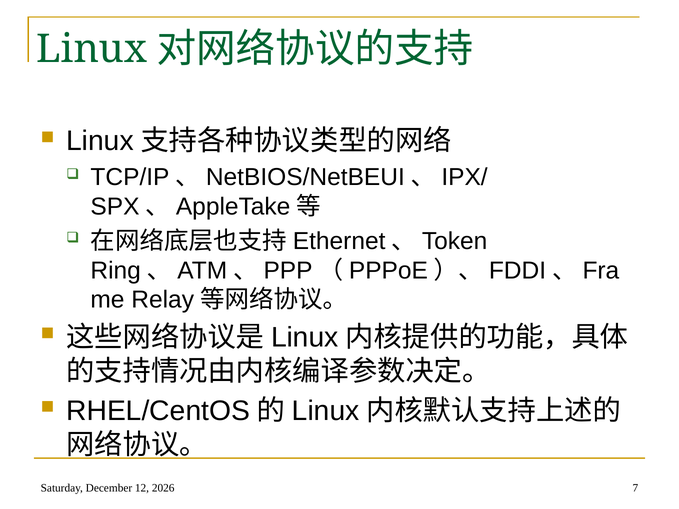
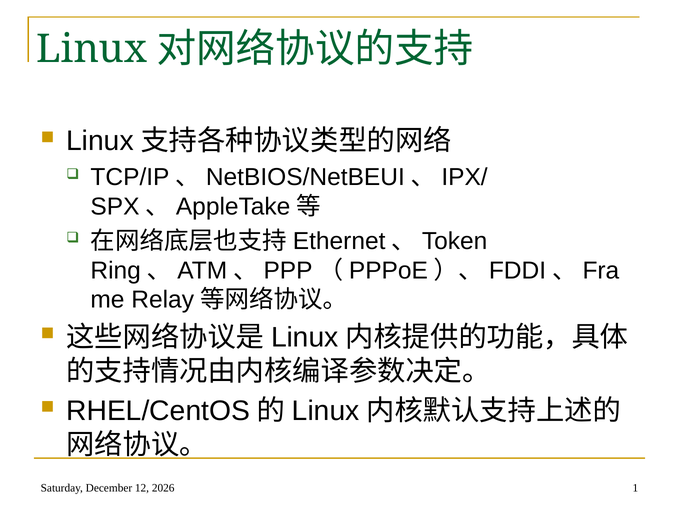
7: 7 -> 1 (635, 488)
